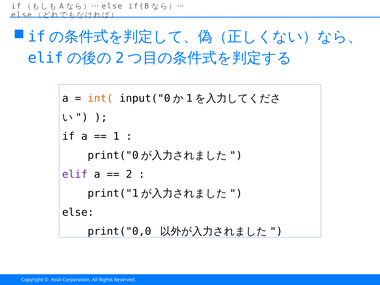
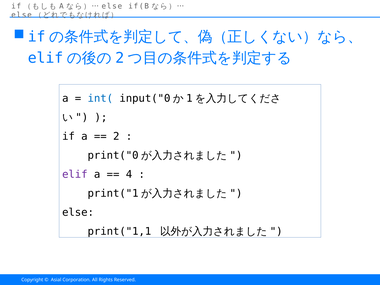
int( colour: orange -> blue (100, 98)
1: 1 -> 2 (116, 136)
2: 2 -> 4 (129, 174)
print("0,0: print("0,0 -> print("1,1 (119, 231)
